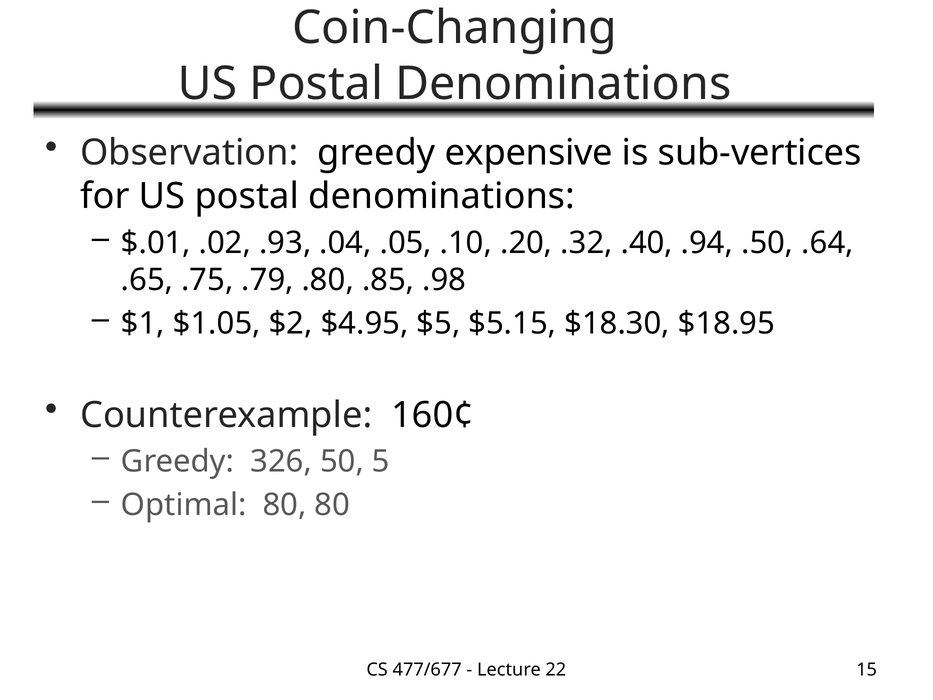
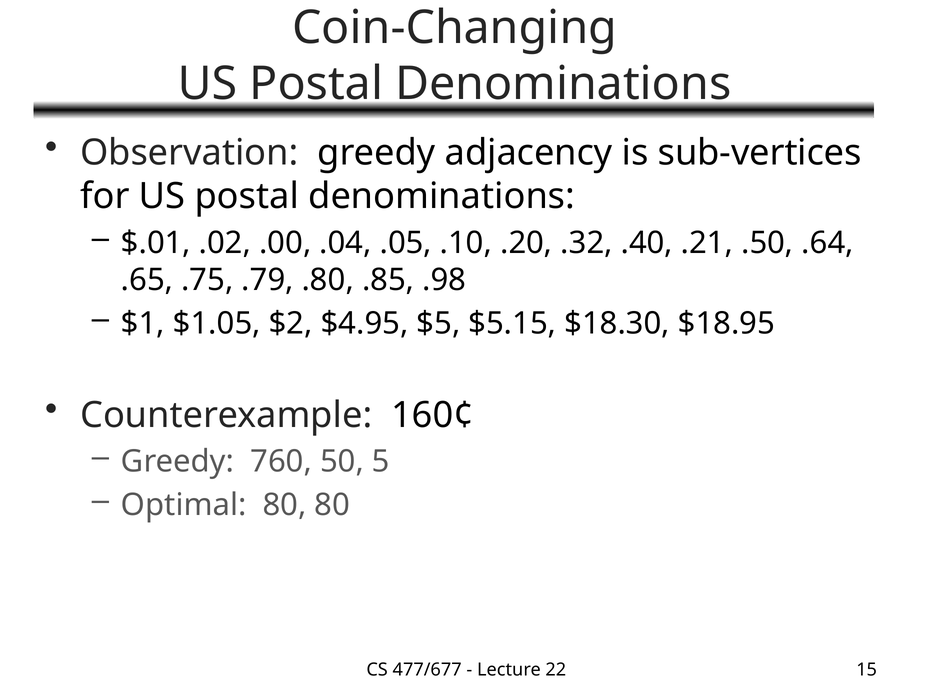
expensive: expensive -> adjacency (529, 153)
.93: .93 -> .00 (285, 243)
.94: .94 -> .21 (707, 243)
326: 326 -> 760 (281, 461)
